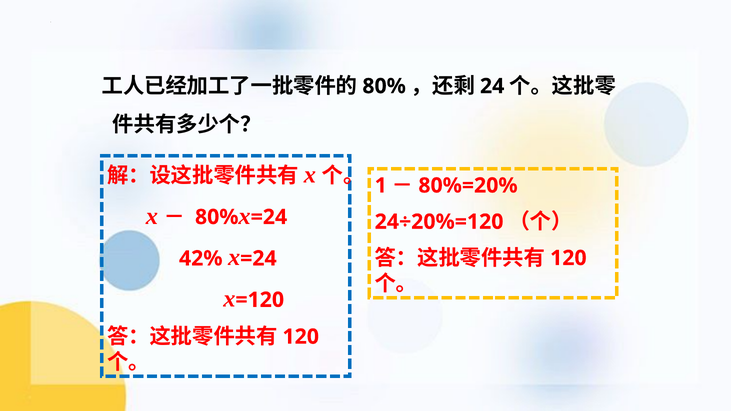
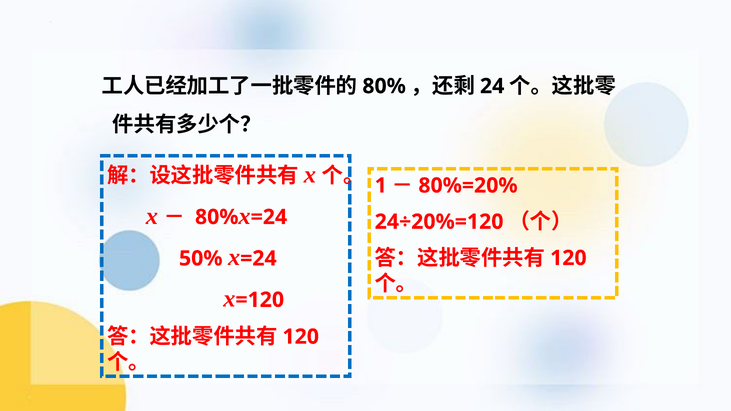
42%: 42% -> 50% (201, 259)
